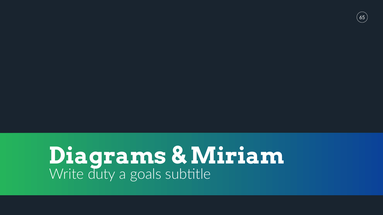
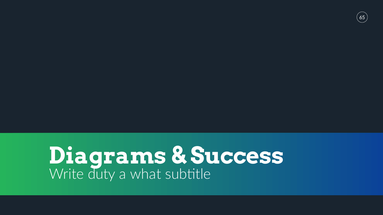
Miriam: Miriam -> Success (237, 156)
goals: goals -> what (146, 175)
